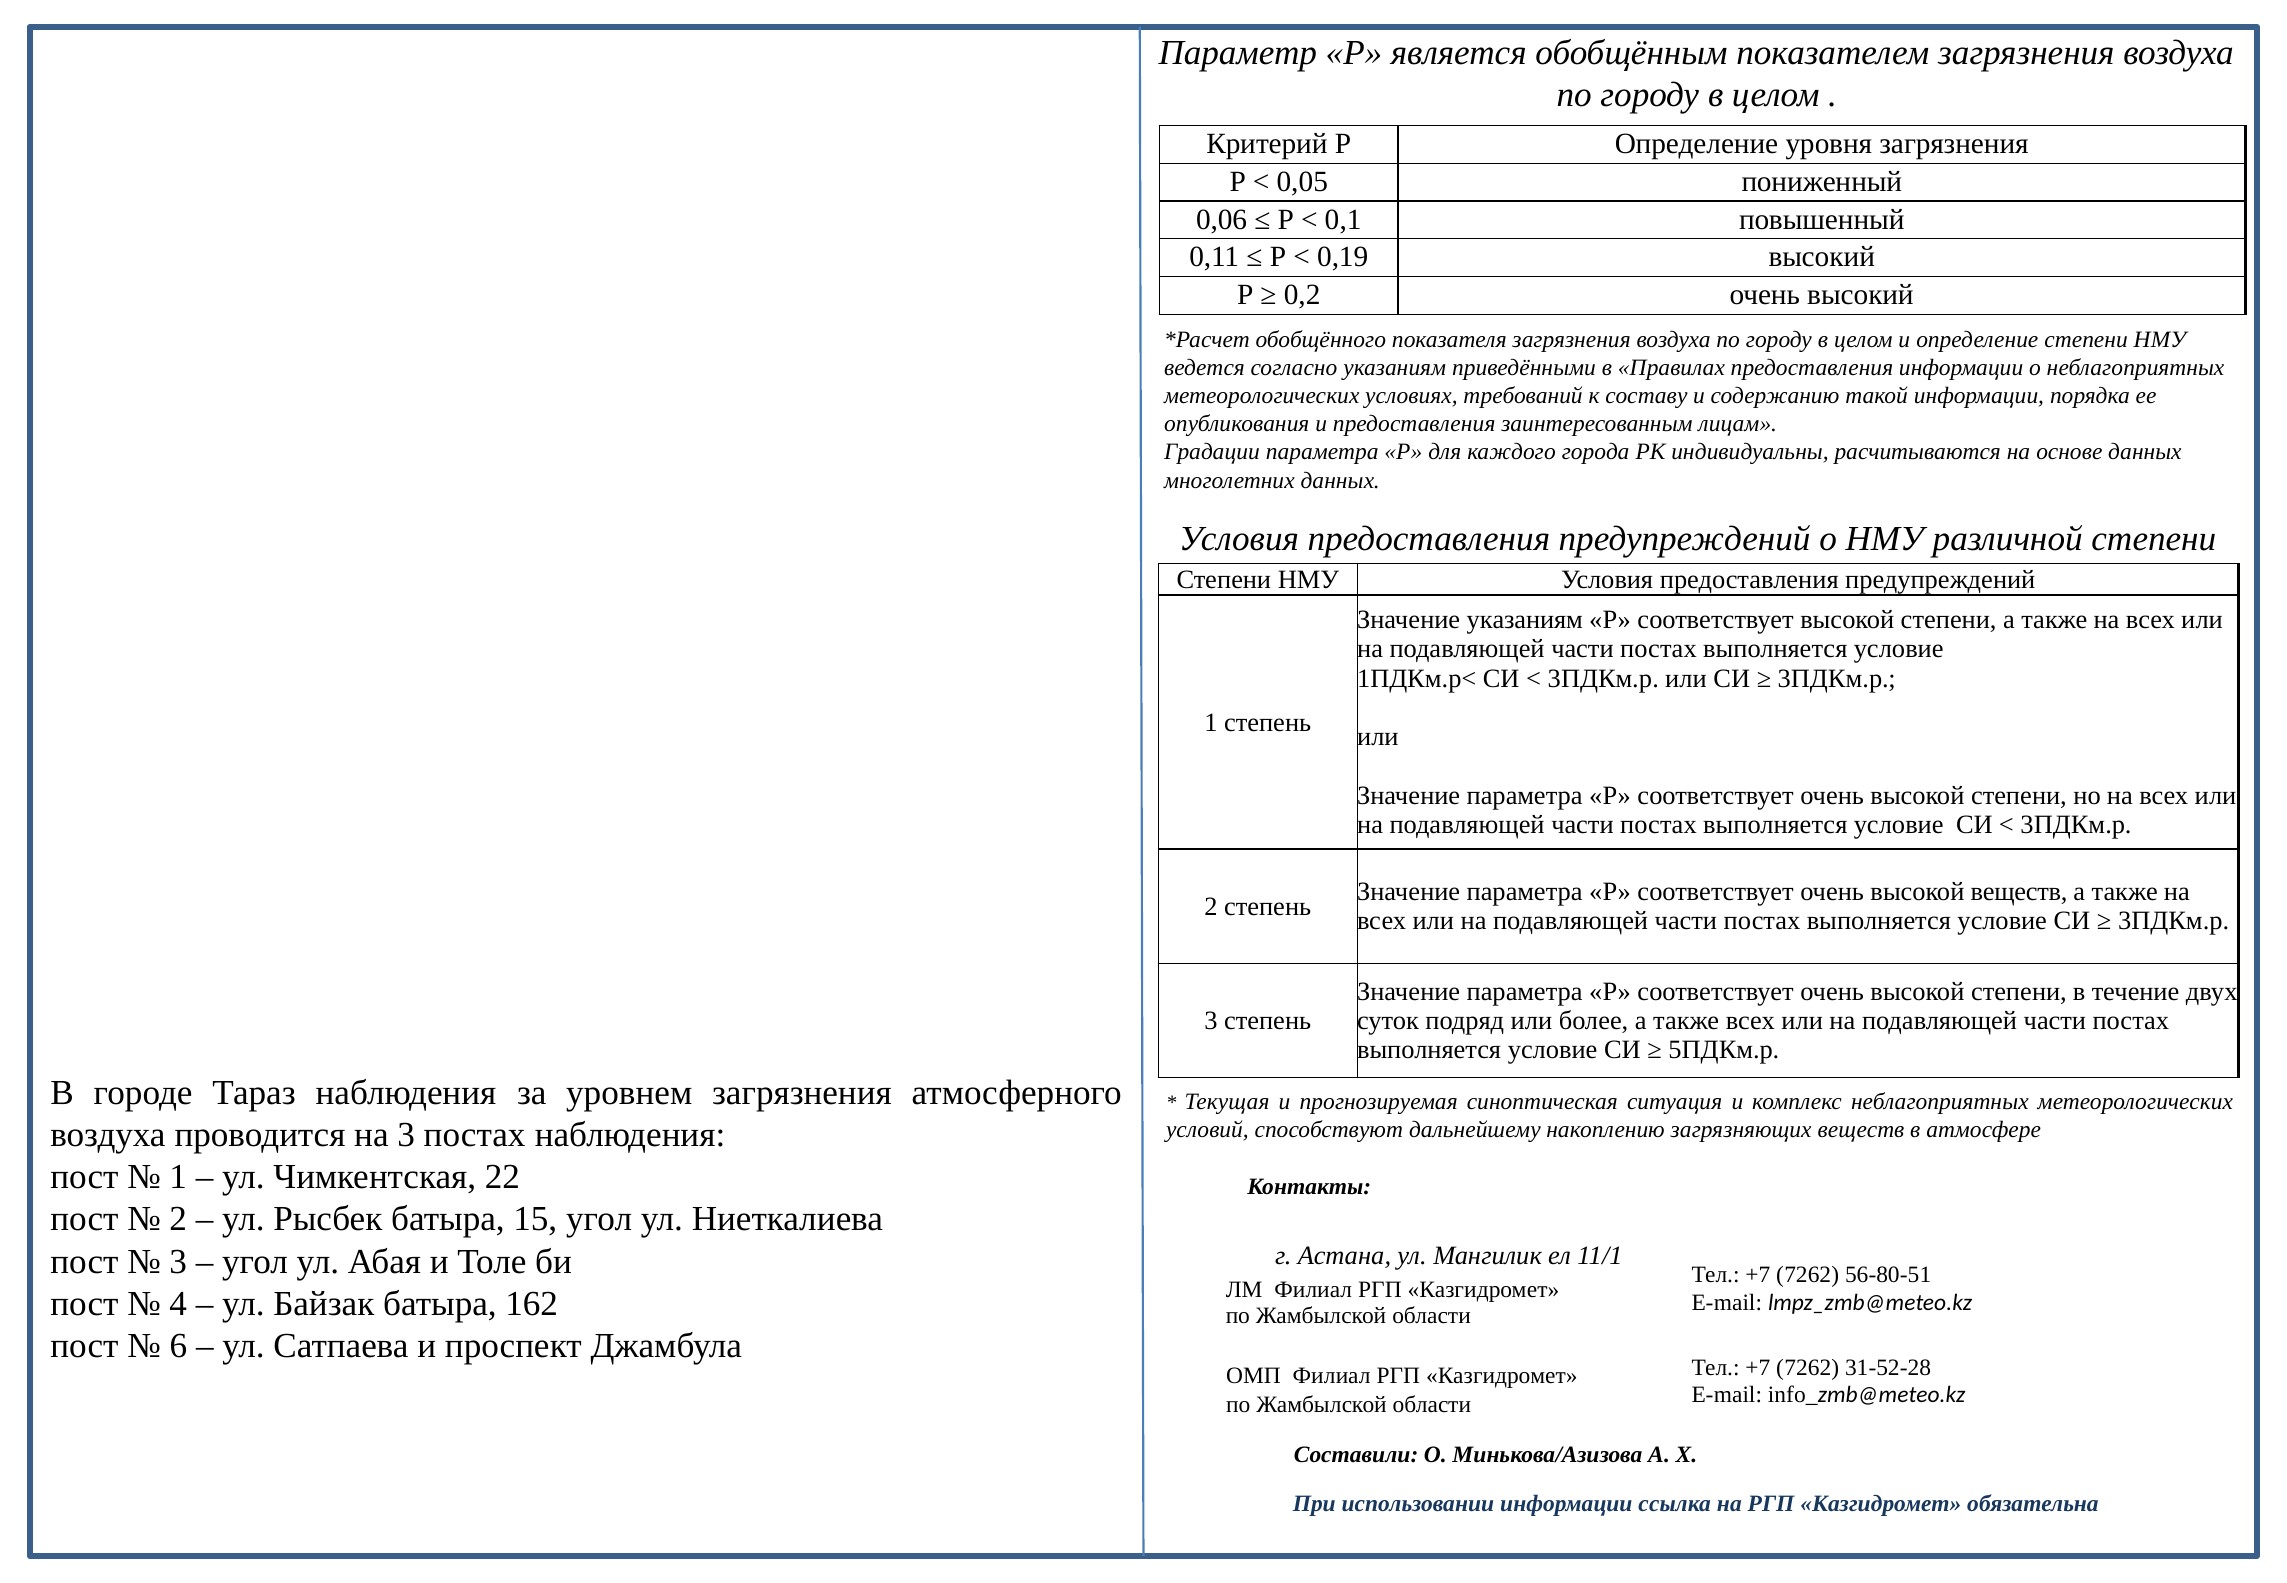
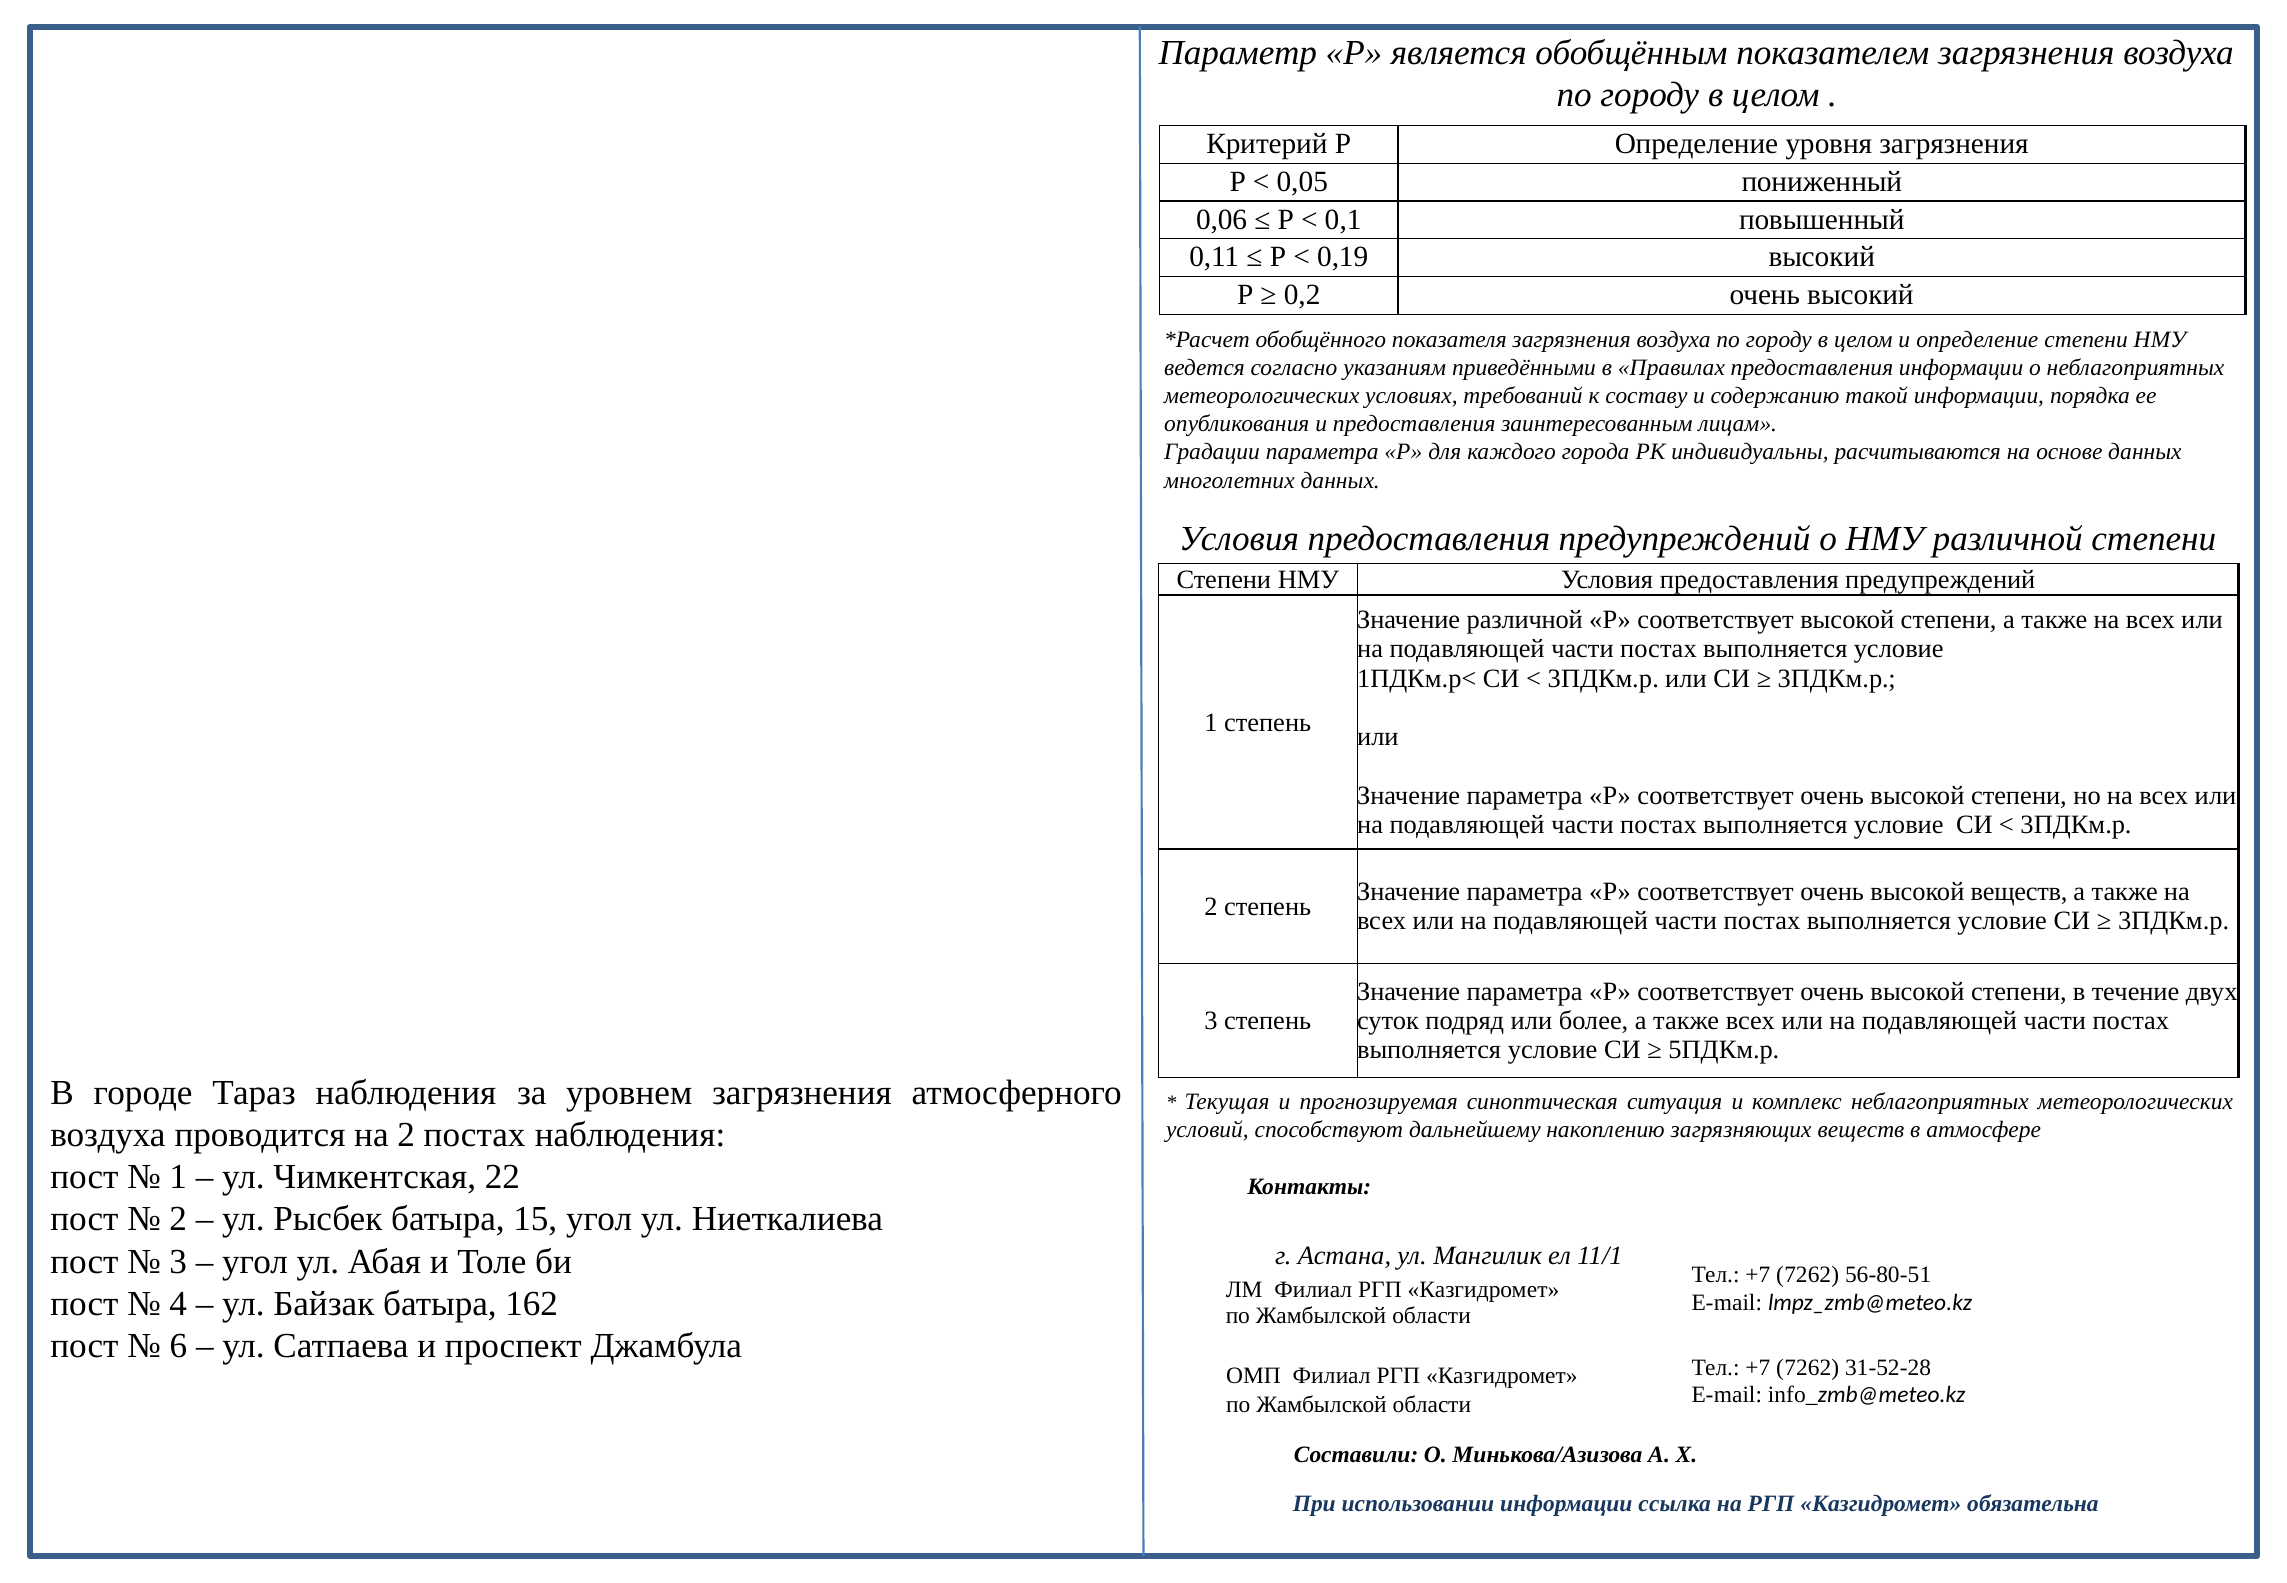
Значение указаниям: указаниям -> различной (1525, 620)
на 3: 3 -> 2 (406, 1135)
